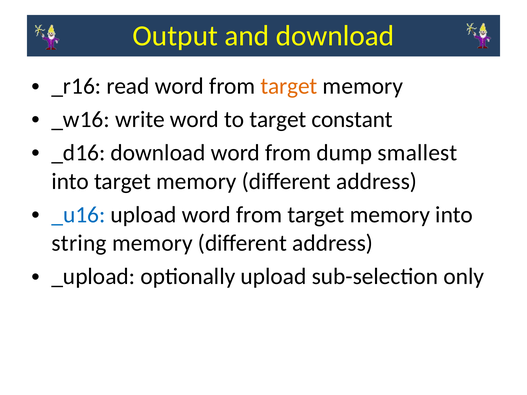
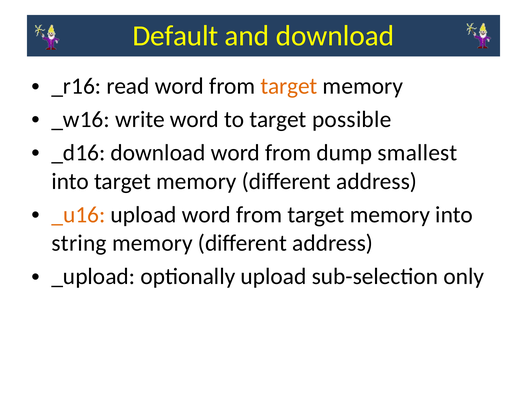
Output: Output -> Default (175, 36)
constant: constant -> possible (352, 119)
_u16 colour: blue -> orange (78, 215)
